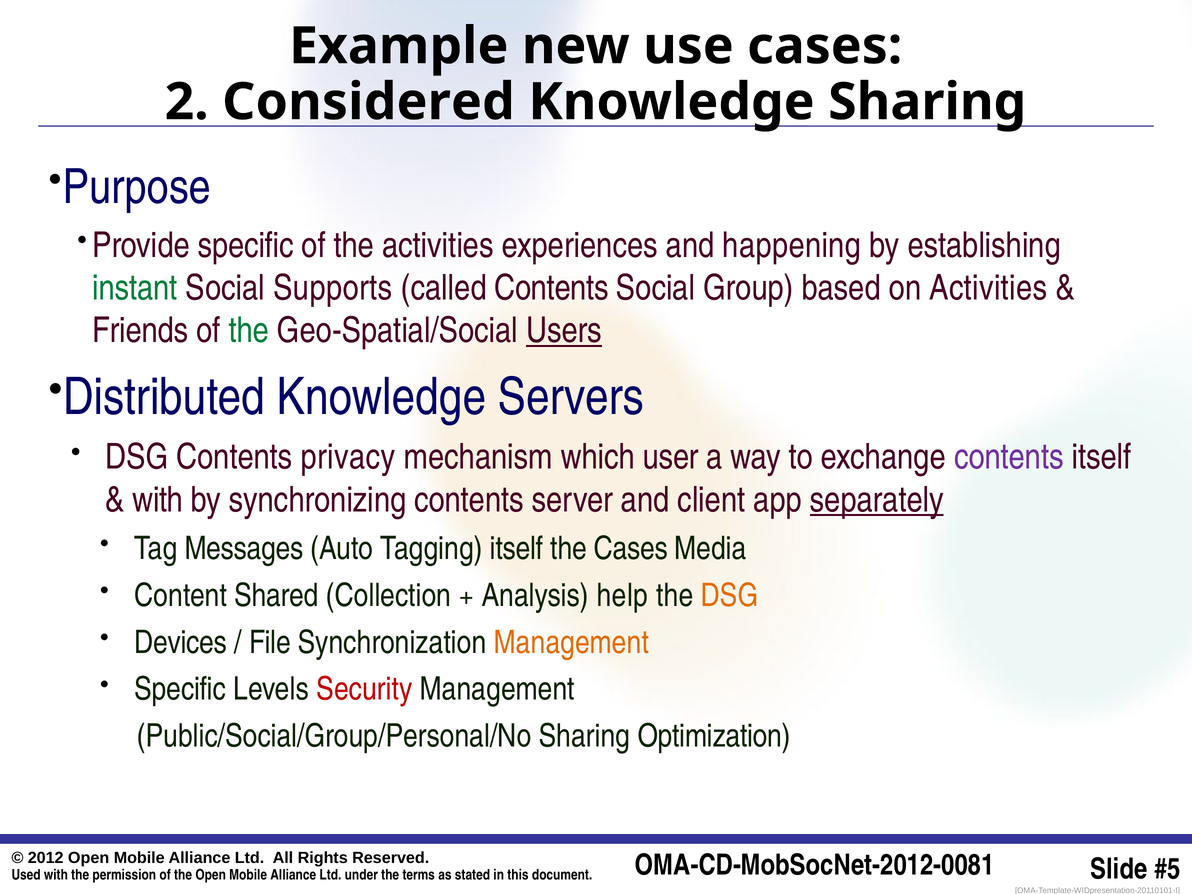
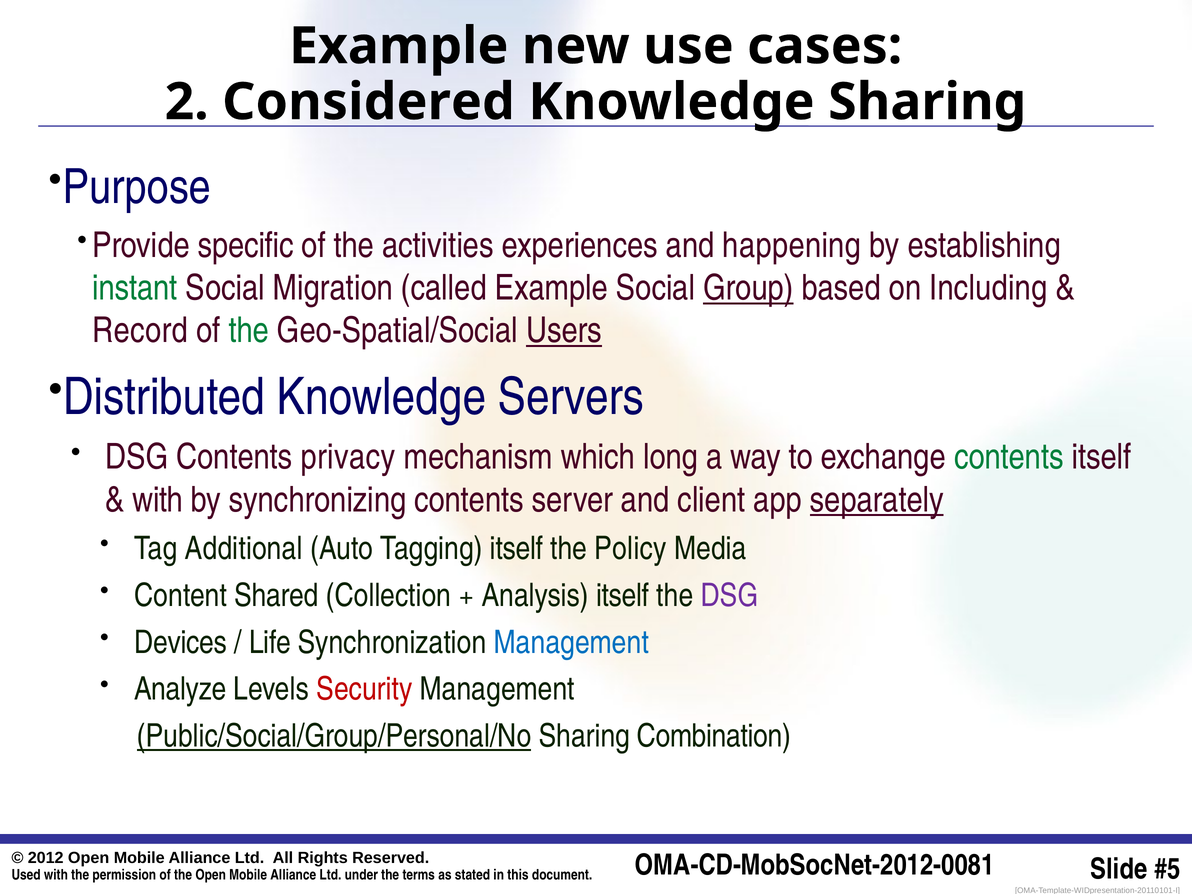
Supports: Supports -> Migration (333, 288)
called Contents: Contents -> Example (551, 288)
Group underline: none -> present (748, 288)
on Activities: Activities -> Including (988, 288)
Friends: Friends -> Record (140, 331)
user: user -> long (671, 457)
contents colour: purple -> green (1009, 457)
Messages: Messages -> Additional (244, 549)
the Cases: Cases -> Policy (631, 549)
Analysis help: help -> itself (623, 595)
DSG colour: orange -> purple (729, 595)
File: File -> Life (270, 642)
Management colour: orange -> blue (571, 642)
Specific: Specific -> Analyze (180, 689)
Public/Social/Group/Personal/No underline: none -> present (334, 736)
Optimization: Optimization -> Combination (714, 736)
